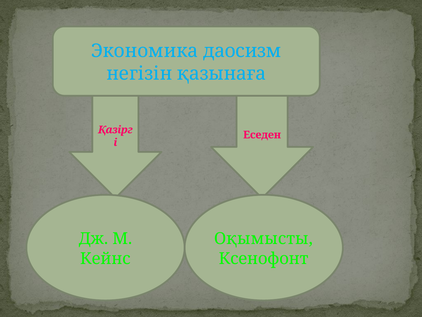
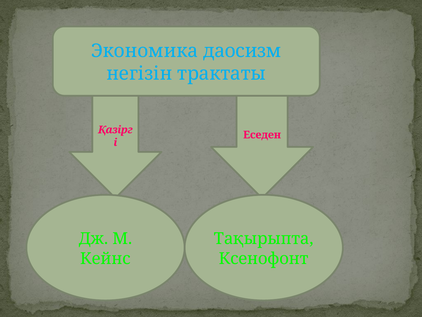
қазынаға: қазынаға -> трактаты (222, 74)
Оқымысты: Оқымысты -> Тақырыпта (264, 239)
